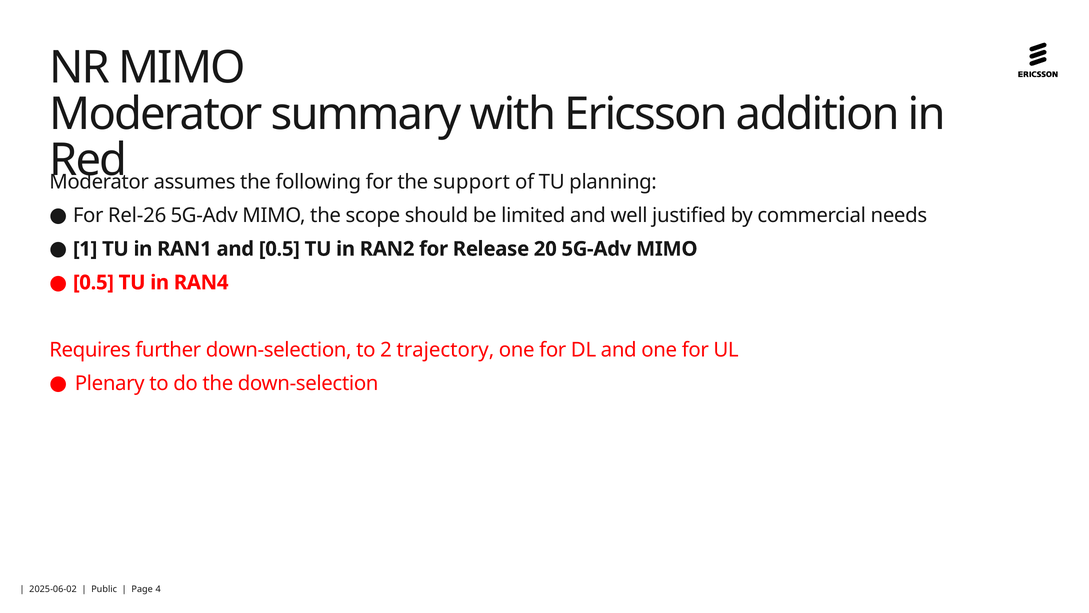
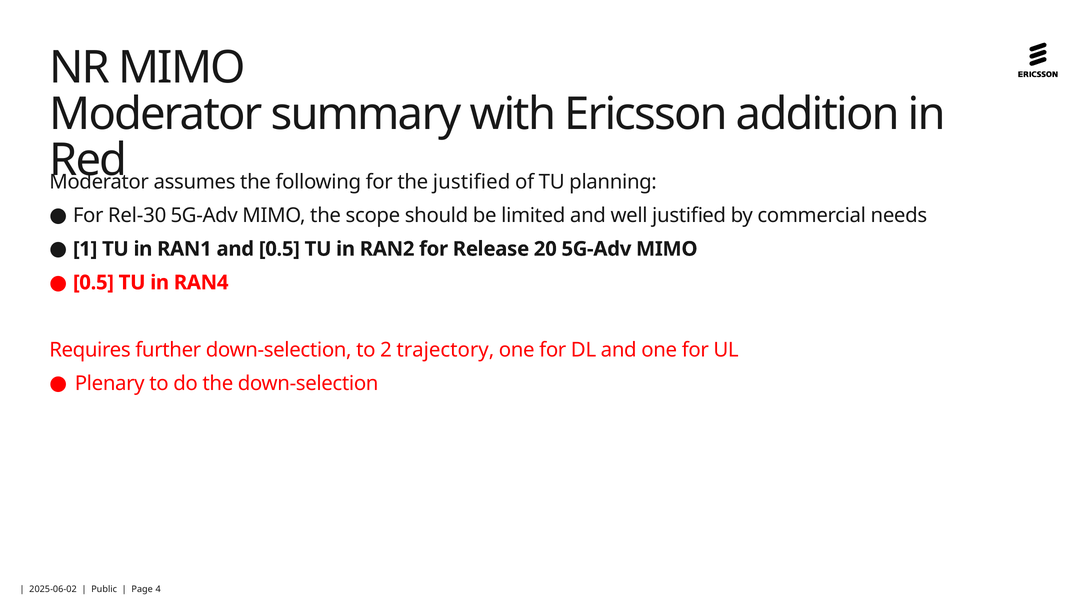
the support: support -> justified (472, 182)
Rel-26: Rel-26 -> Rel-30 (137, 215)
